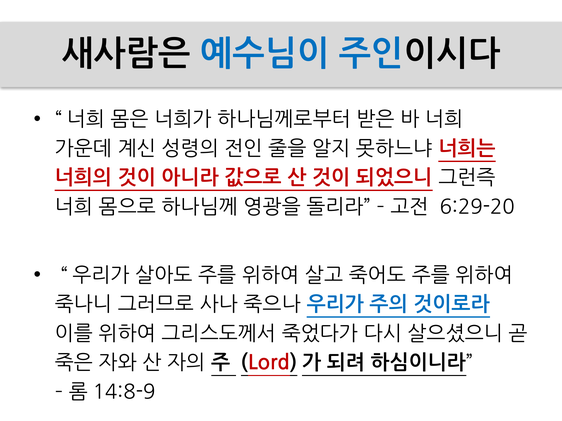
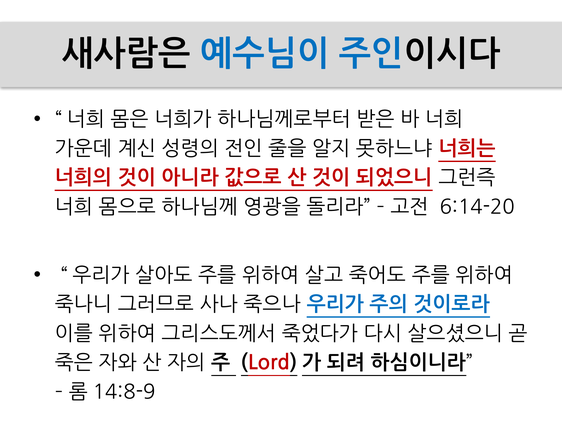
6:29-20: 6:29-20 -> 6:14-20 (477, 207)
